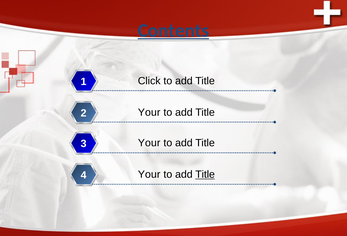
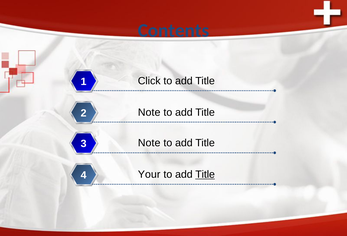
Contents underline: present -> none (174, 30)
Your: Your -> Note (149, 112)
Your: Your -> Note (149, 143)
